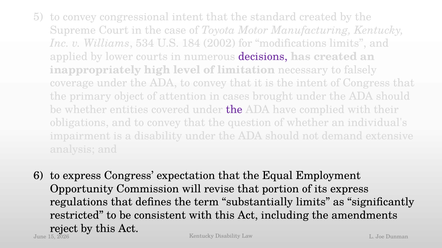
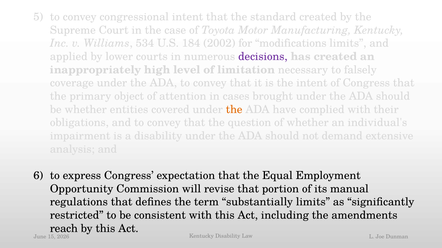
the colour: purple -> orange (234, 110)
its express: express -> manual (349, 189)
reject: reject -> reach (64, 229)
